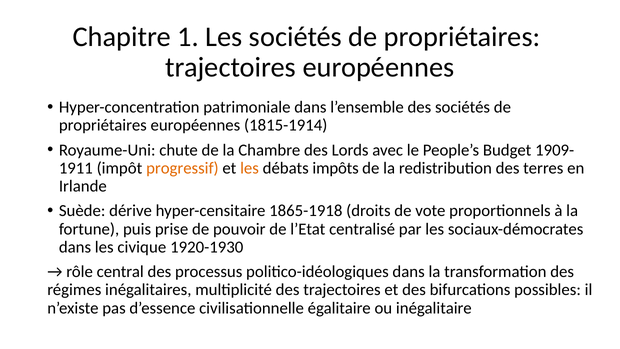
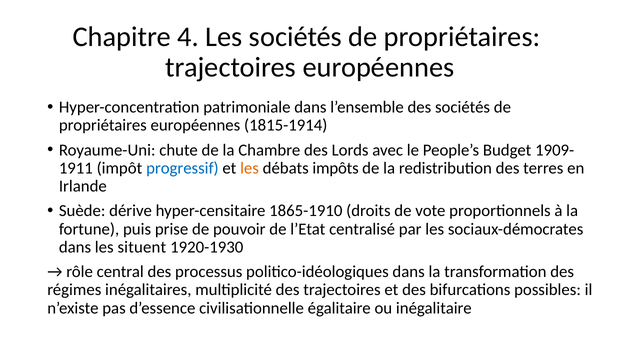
1: 1 -> 4 (188, 37)
progressif colour: orange -> blue (182, 168)
1865-1918: 1865-1918 -> 1865-1910 (306, 211)
civique: civique -> situent (142, 247)
